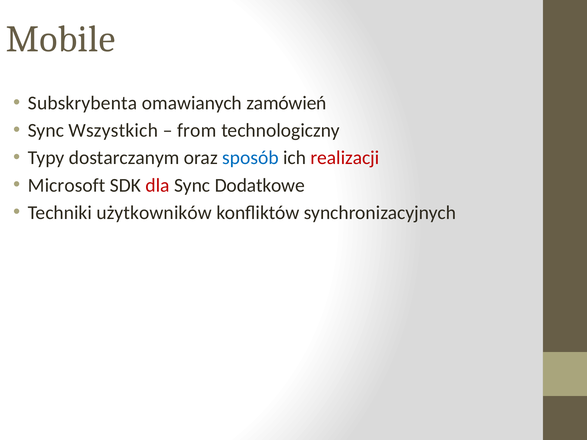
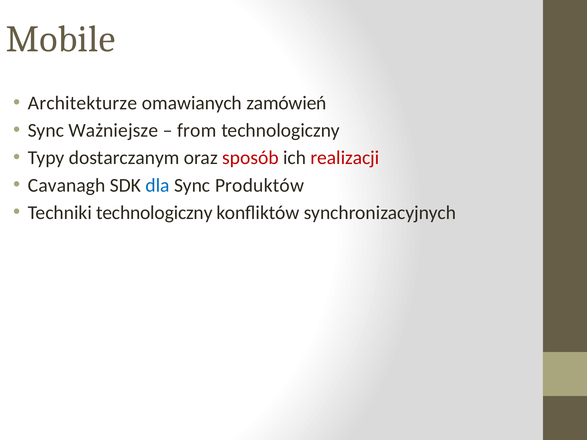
Subskrybenta: Subskrybenta -> Architekturze (83, 103)
Wszystkich: Wszystkich -> Ważniejsze (113, 131)
sposób colour: blue -> red (250, 158)
Microsoft: Microsoft -> Cavanagh (67, 185)
dla colour: red -> blue (158, 185)
Dodatkowe: Dodatkowe -> Produktów (260, 185)
Techniki użytkowników: użytkowników -> technologiczny (154, 213)
